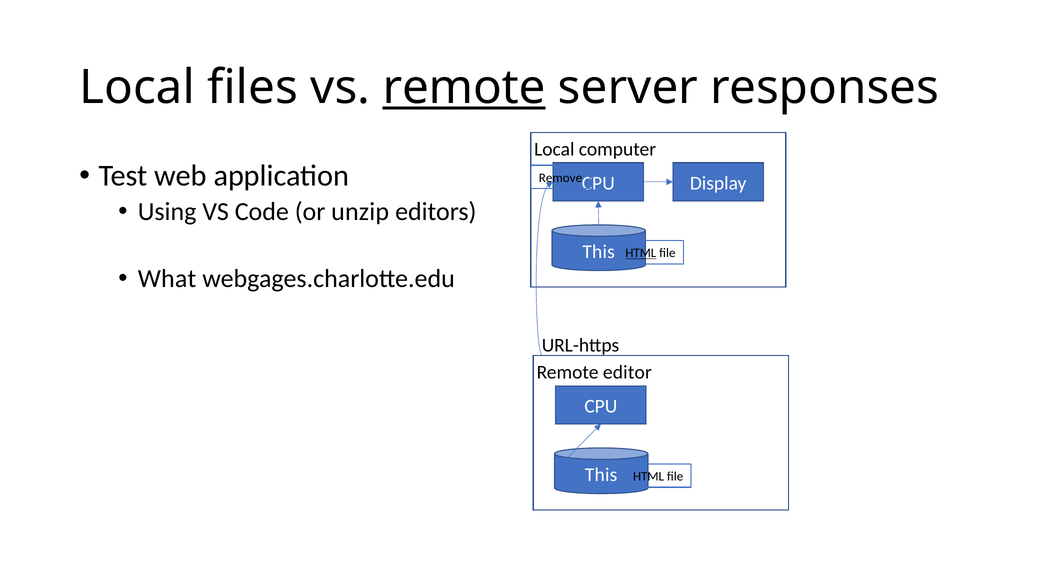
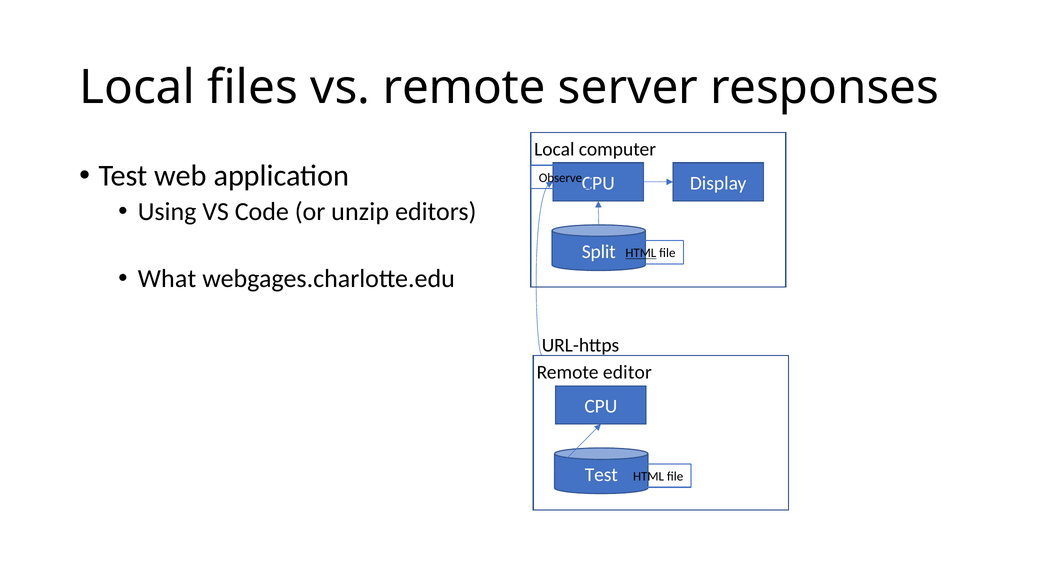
remote underline: present -> none (464, 87)
Remove: Remove -> Observe (560, 178)
This: This -> Split (599, 252)
This: This -> Test (601, 475)
